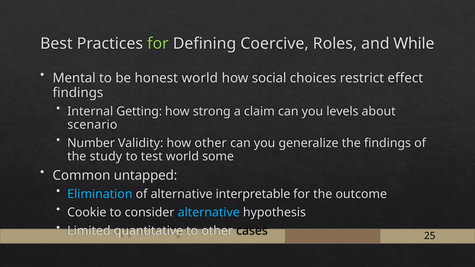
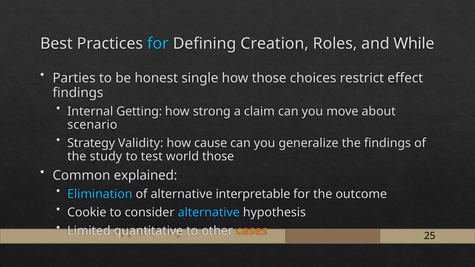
for colour: light green -> light blue (158, 44)
Coercive: Coercive -> Creation (275, 44)
Mental: Mental -> Parties (74, 78)
honest world: world -> single (200, 78)
how social: social -> those (269, 78)
levels: levels -> move (342, 111)
Number: Number -> Strategy (91, 143)
how other: other -> cause (211, 143)
world some: some -> those (218, 156)
untapped: untapped -> explained (146, 176)
cases colour: black -> orange (252, 231)
